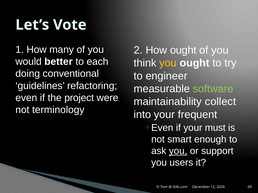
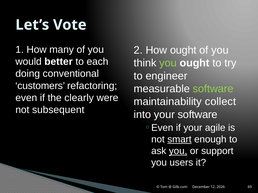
you colour: yellow -> light green (168, 63)
guidelines: guidelines -> customers (40, 86)
project: project -> clearly (79, 98)
terminology: terminology -> subsequent (58, 110)
your frequent: frequent -> software (198, 115)
must: must -> agile (215, 128)
smart underline: none -> present (179, 140)
